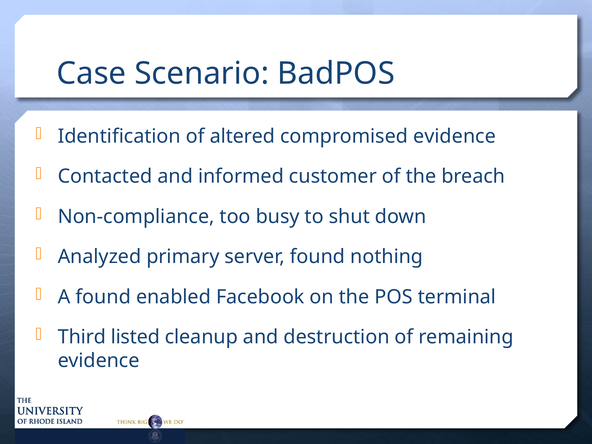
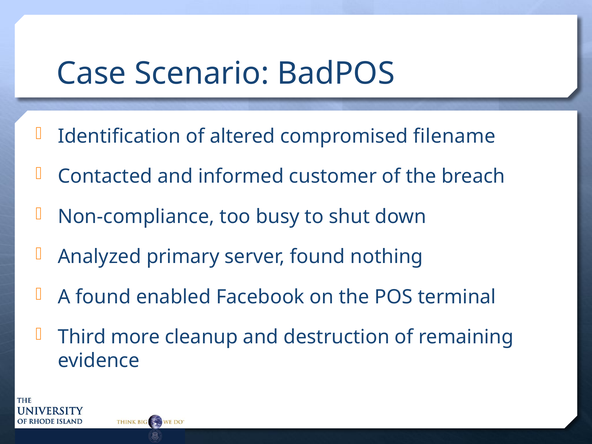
compromised evidence: evidence -> filename (455, 136)
listed: listed -> more (135, 337)
